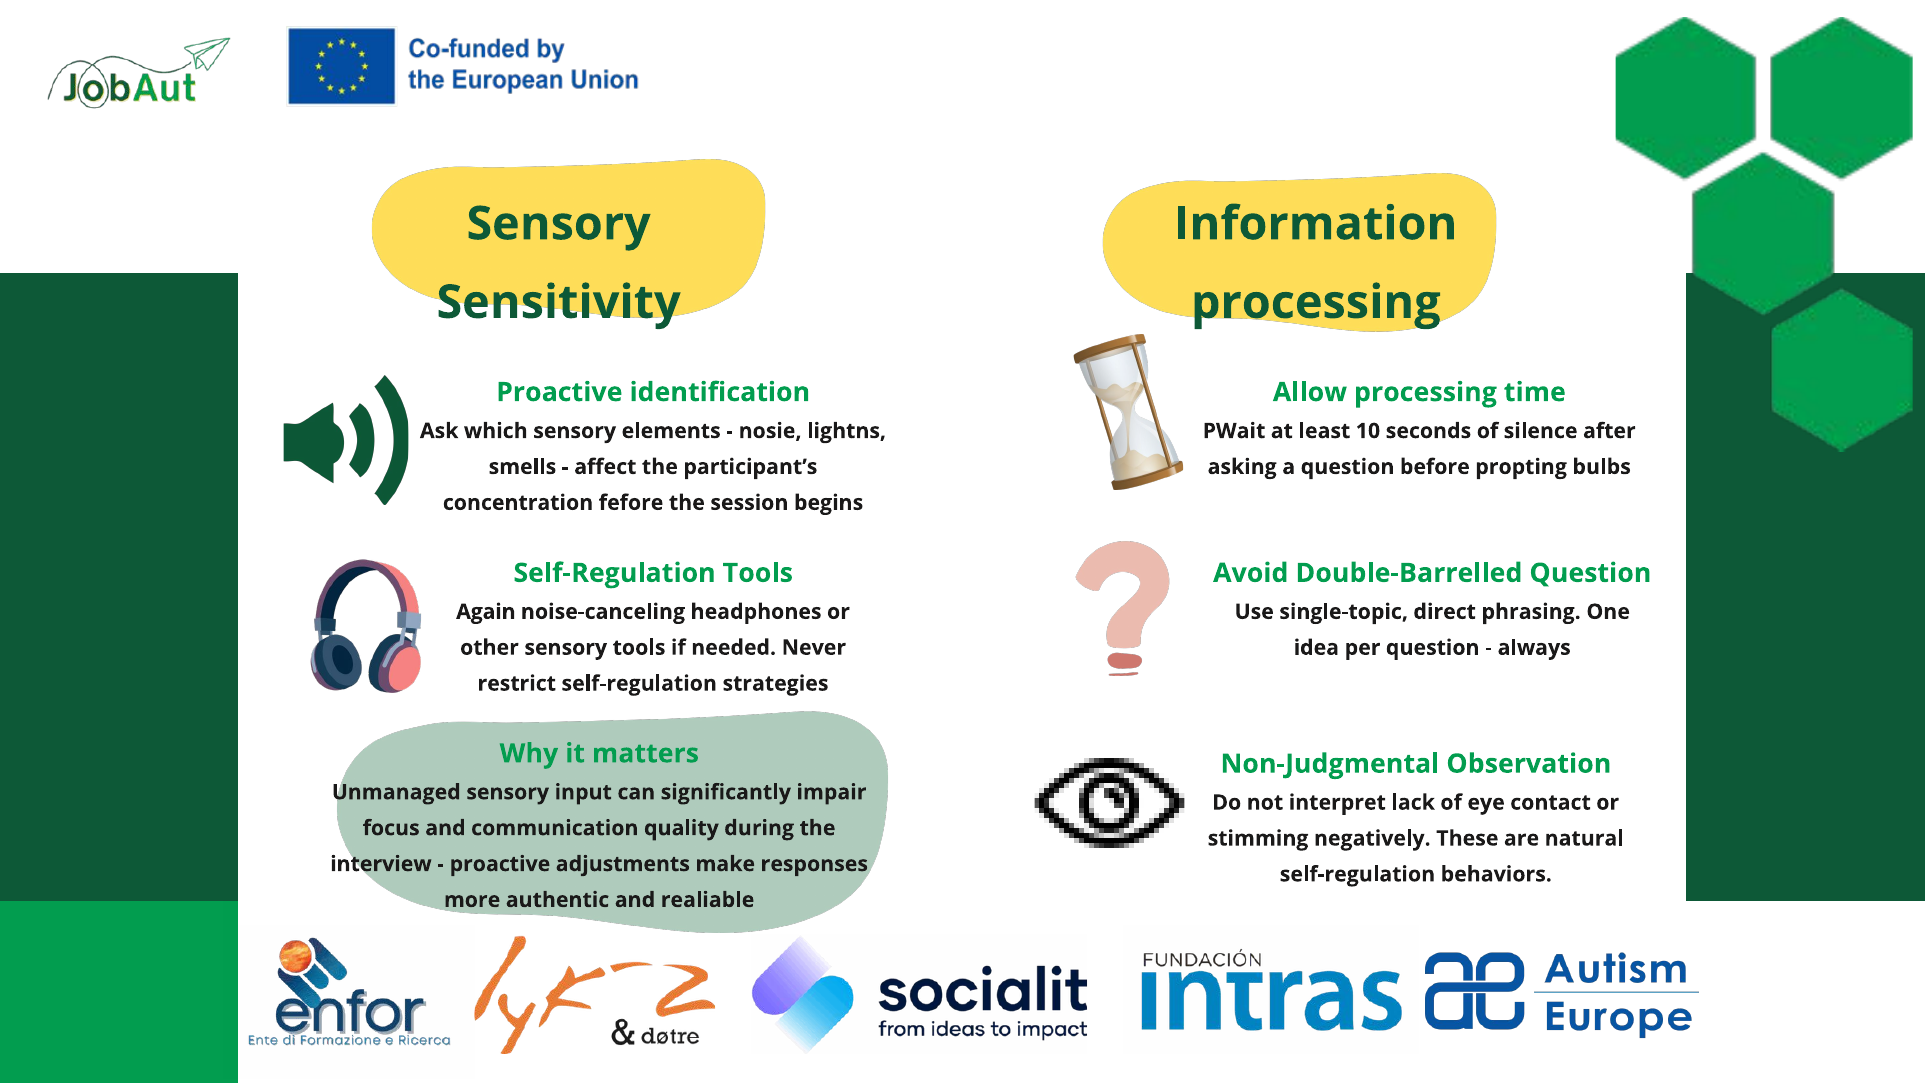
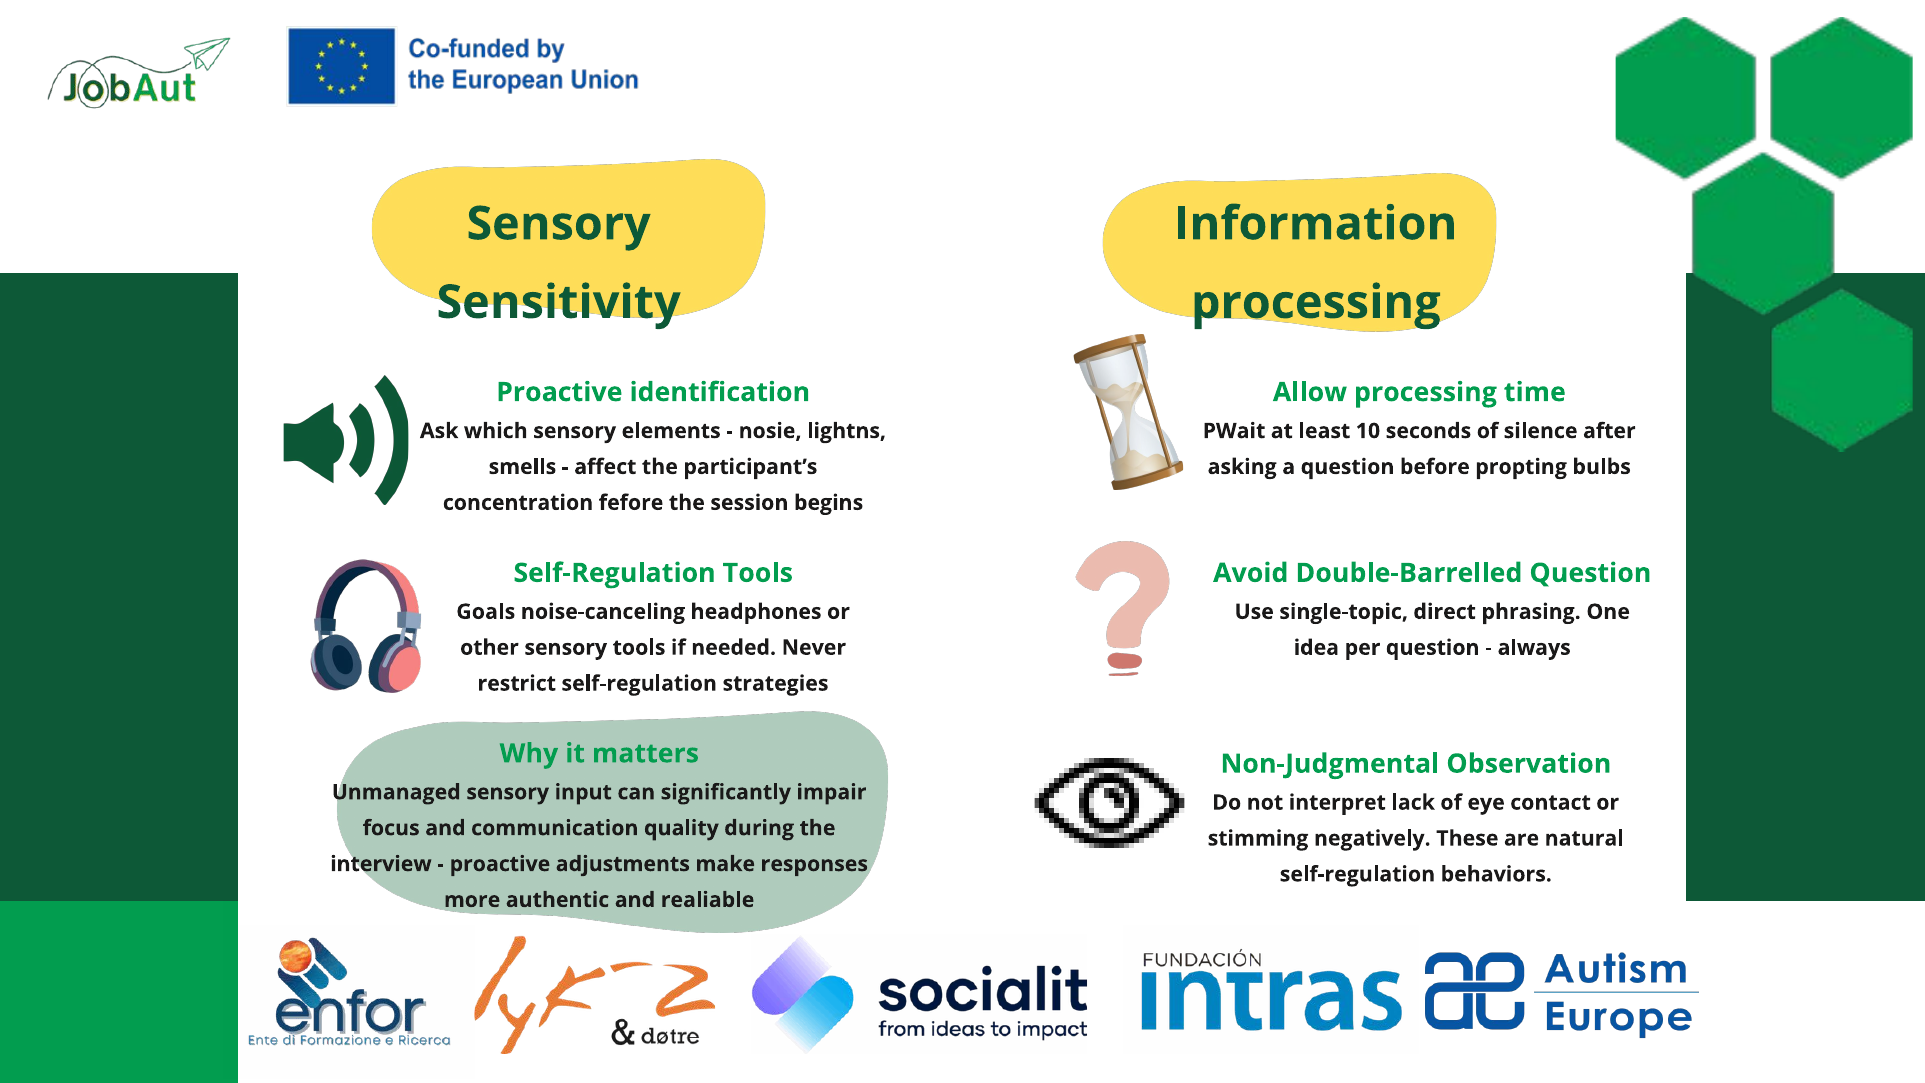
Again: Again -> Goals (486, 612)
